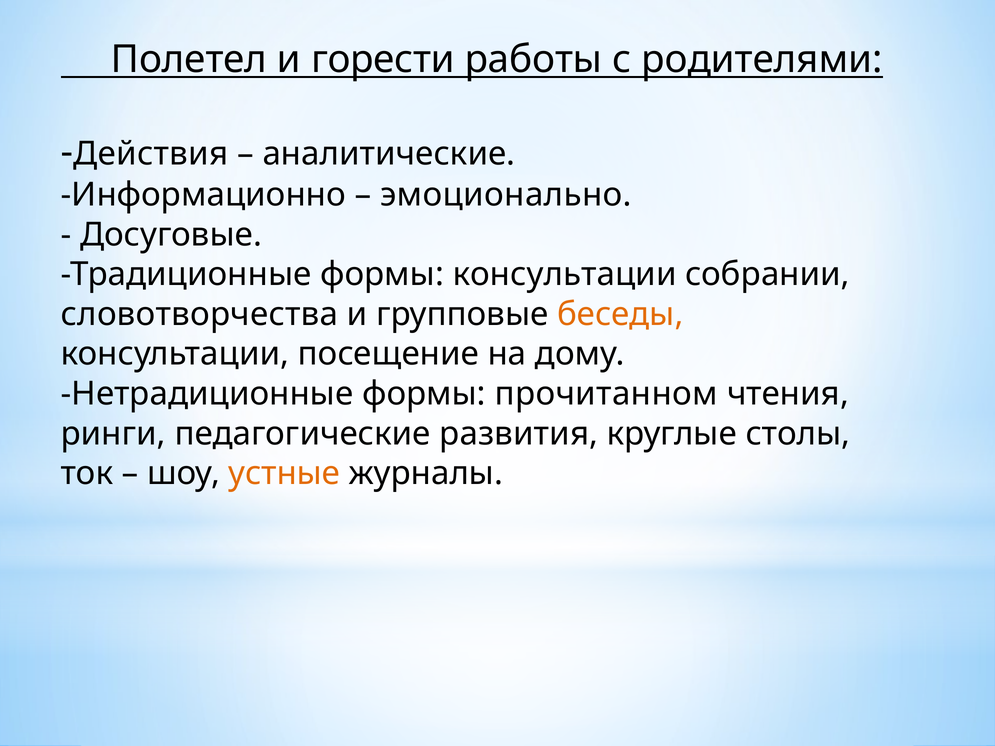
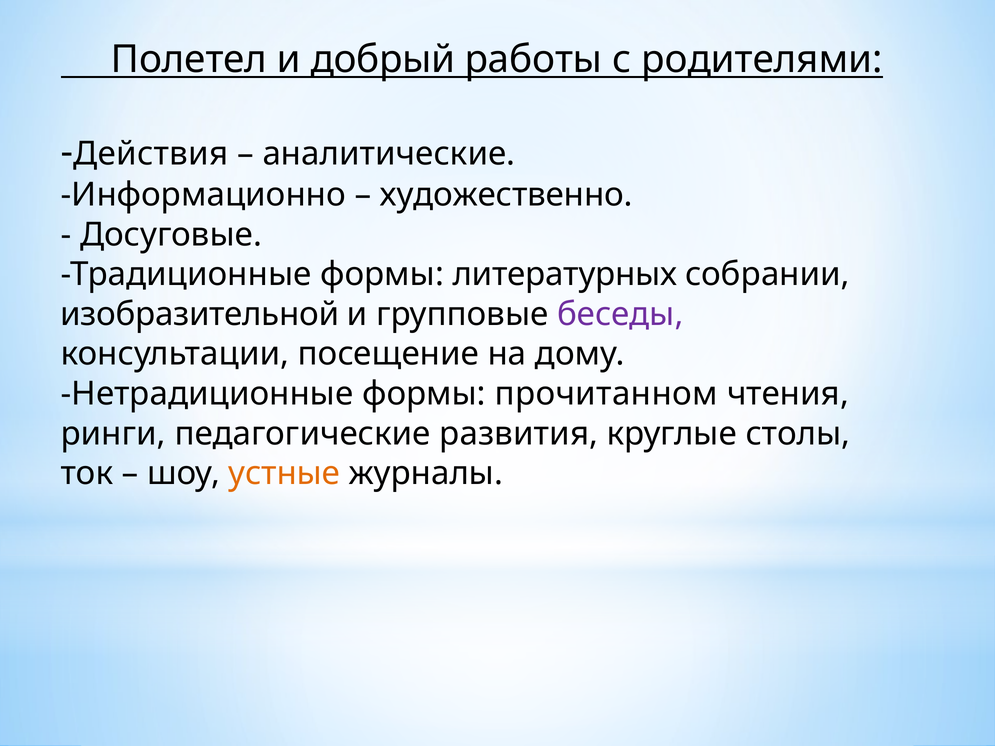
горести: горести -> добрый (383, 59)
эмоционально: эмоционально -> художественно (506, 195)
формы консультации: консультации -> литературных (565, 275)
словотворчества: словотворчества -> изобразительной (200, 314)
беседы colour: orange -> purple (620, 314)
